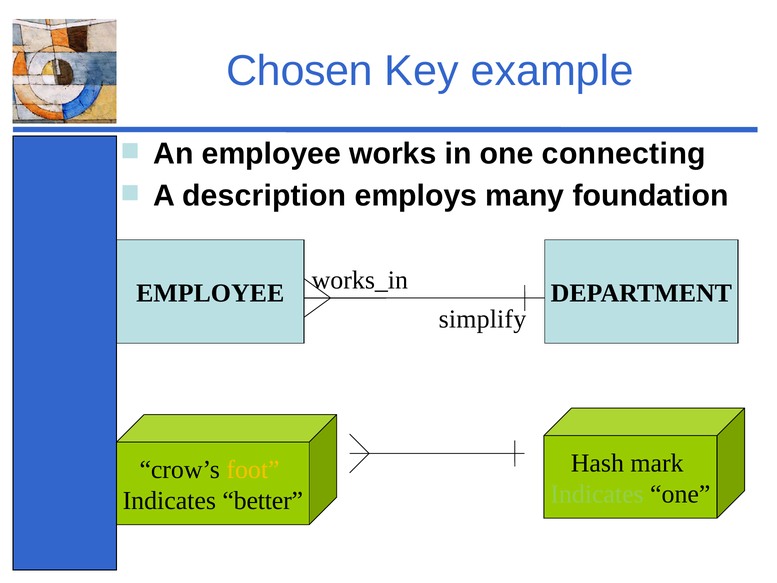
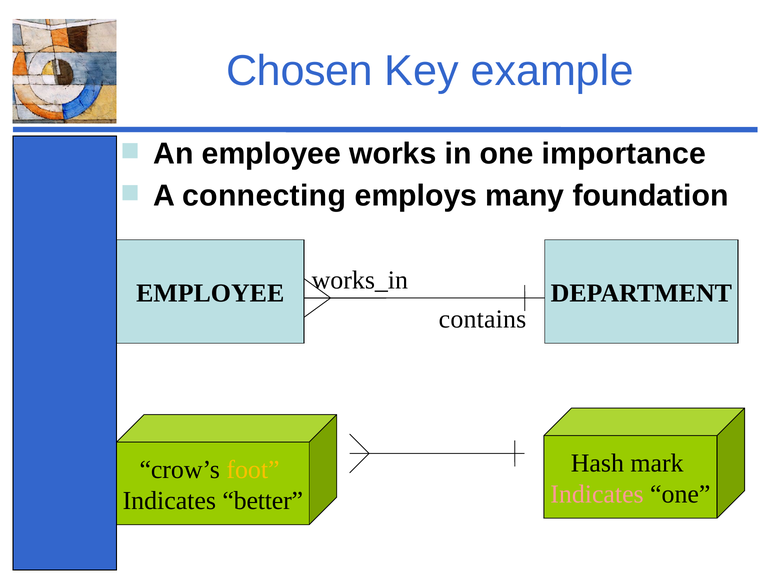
connecting: connecting -> importance (624, 154)
description: description -> connecting (264, 196)
simplify: simplify -> contains (482, 319)
Indicates colour: light green -> pink (597, 494)
